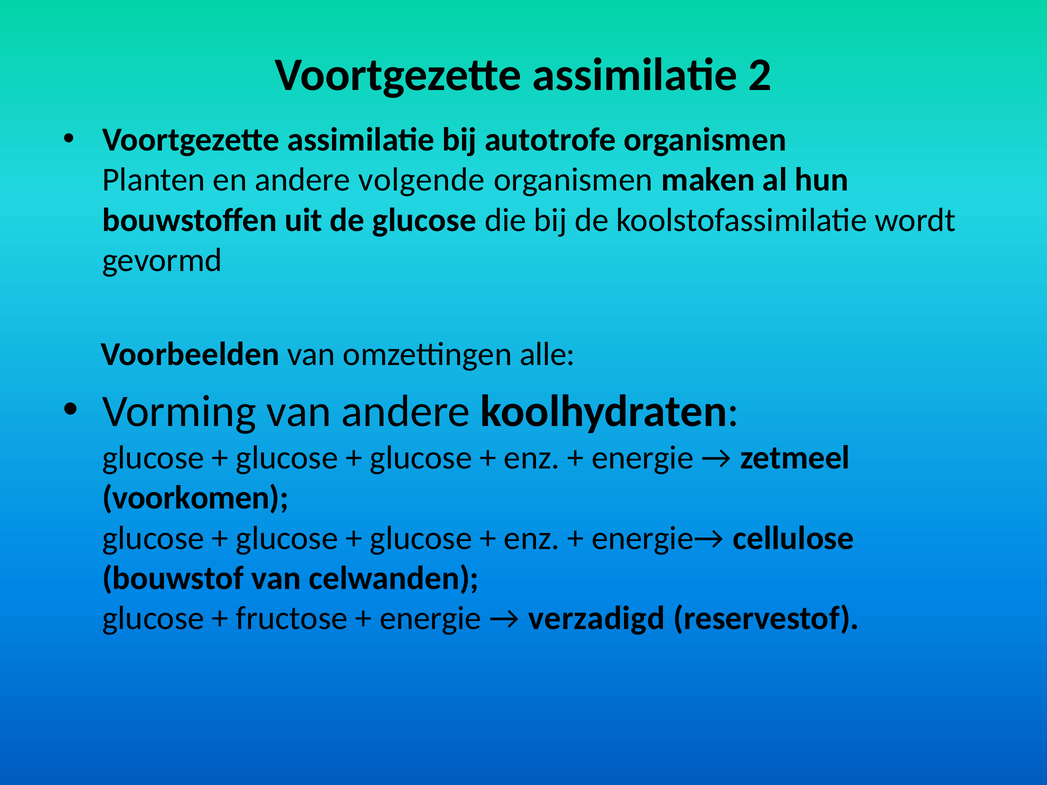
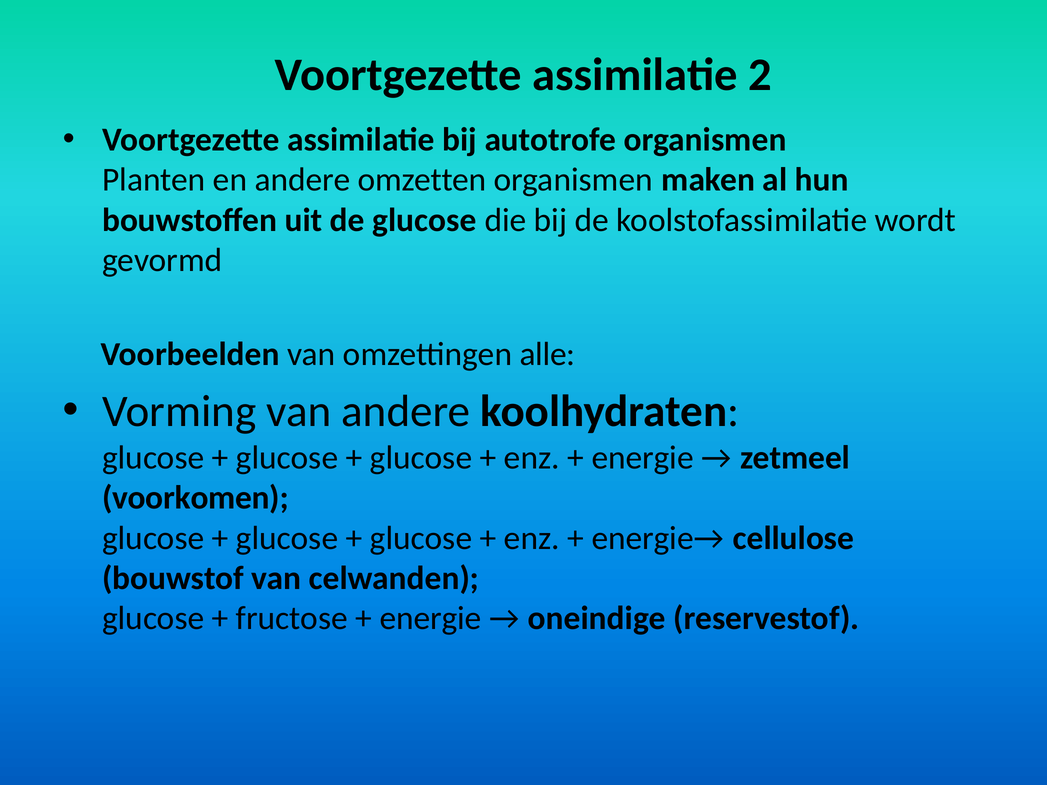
volgende: volgende -> omzetten (422, 180)
verzadigd: verzadigd -> oneindige (597, 618)
